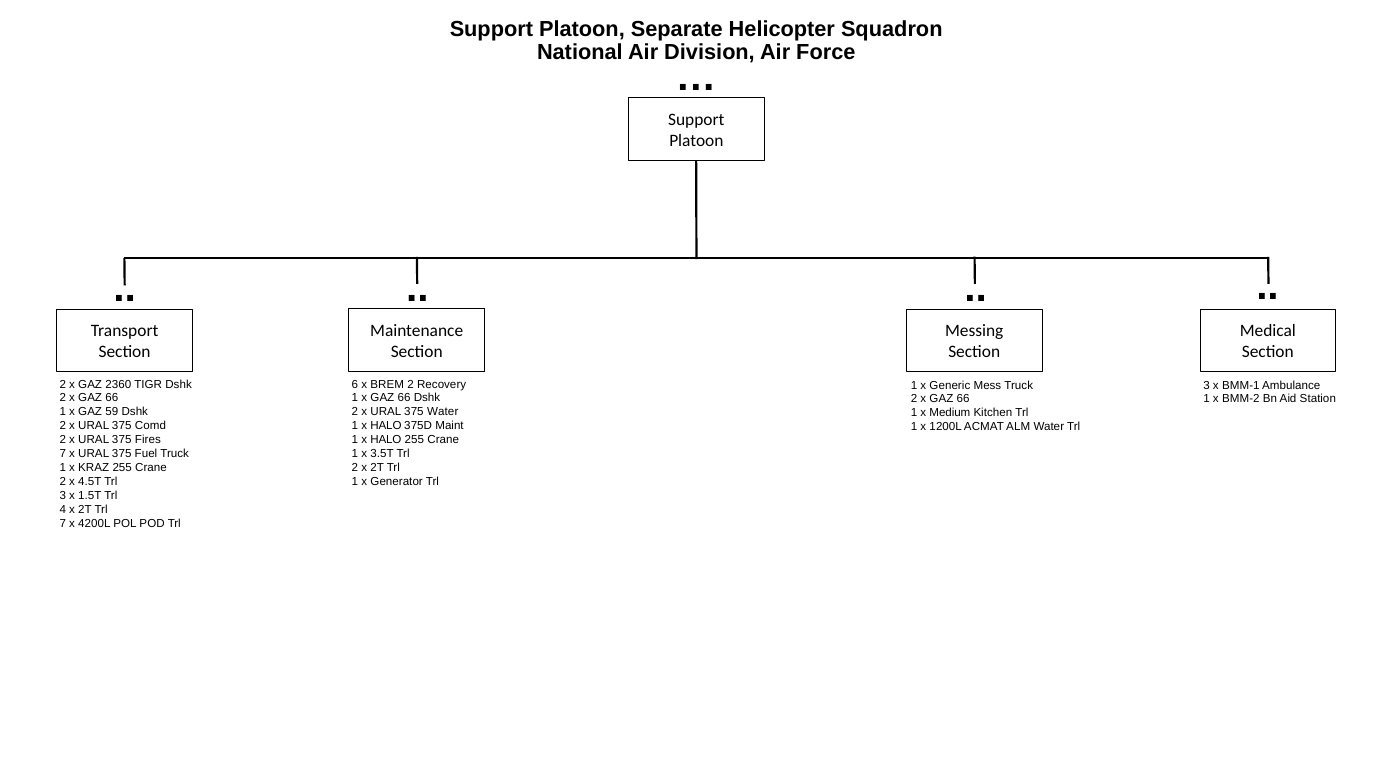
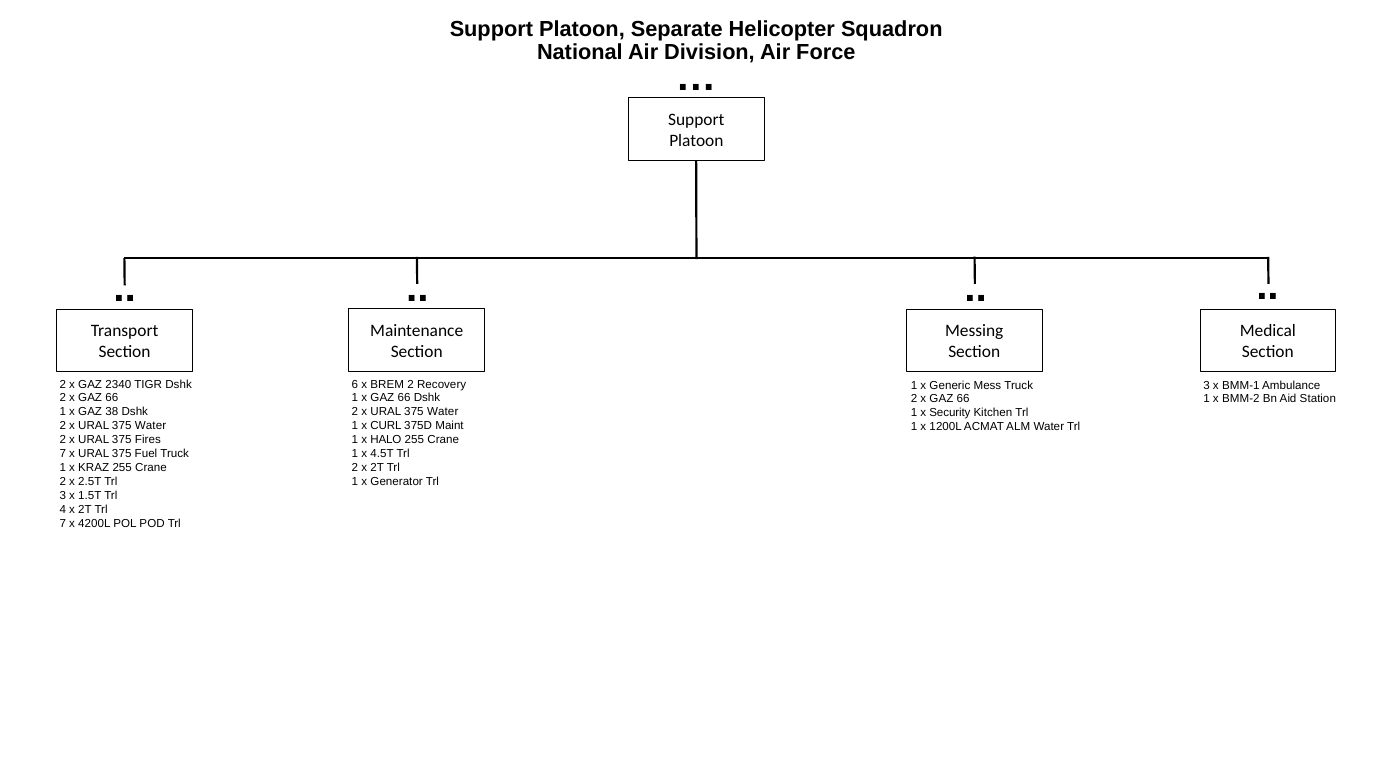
2360: 2360 -> 2340 (118, 384)
59: 59 -> 38 (112, 412)
Medium: Medium -> Security (950, 413)
Comd: Comd -> Water (151, 426)
HALO: HALO -> CURL (386, 426)
3.5T: 3.5T -> 4.5T (382, 454)
4.5T: 4.5T -> 2.5T (90, 481)
